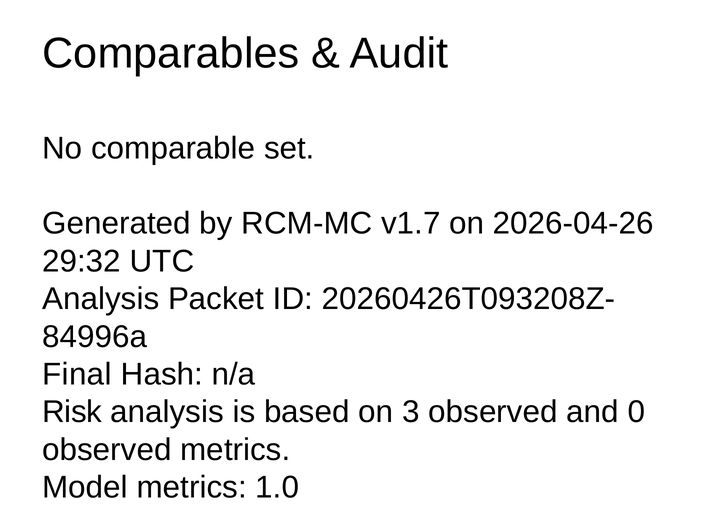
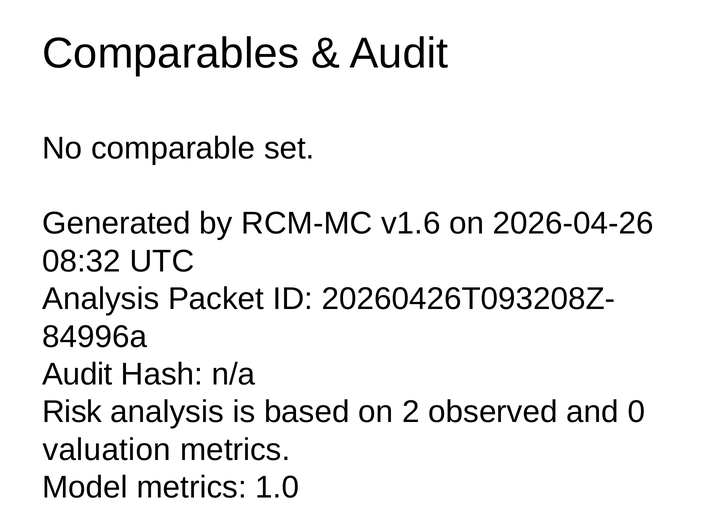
v1.7: v1.7 -> v1.6 (411, 224)
29:32: 29:32 -> 08:32 (82, 261)
Final: Final -> Audit (77, 375)
3: 3 -> 2 (411, 412)
observed: observed -> valuation (107, 450)
